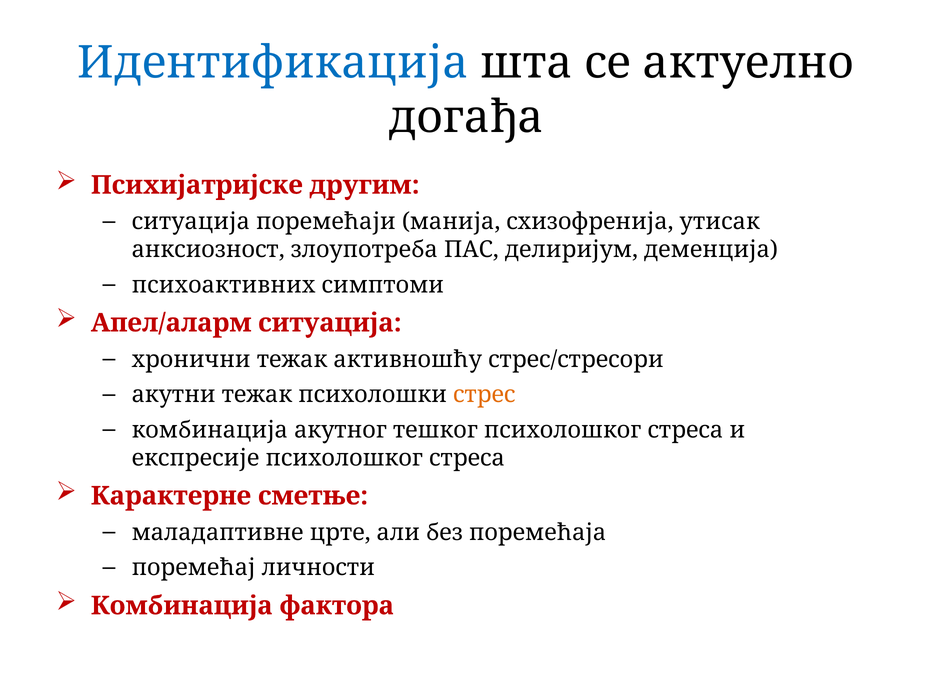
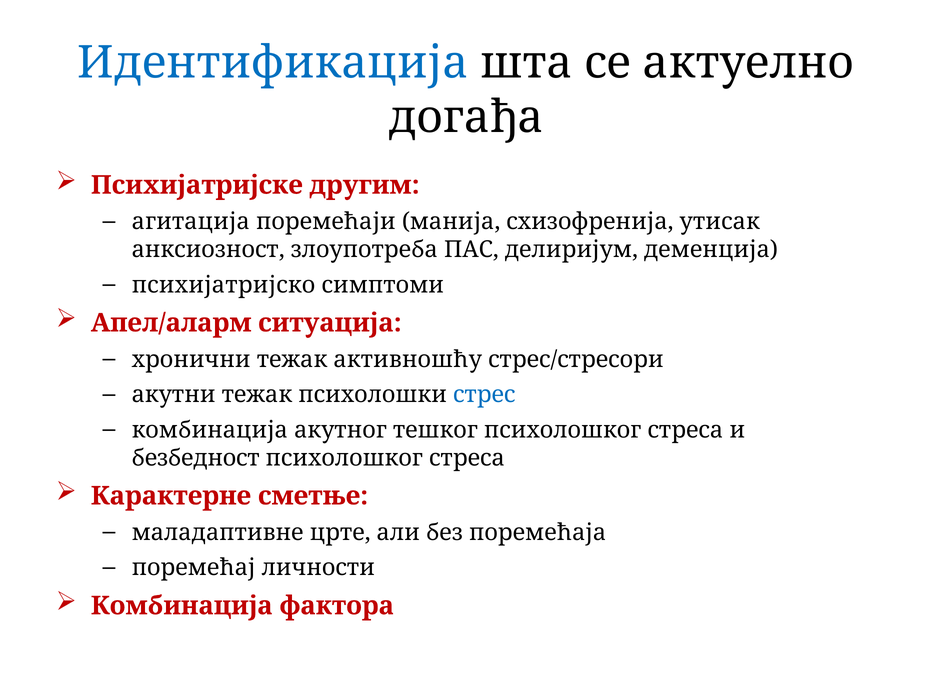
ситуација: ситуација -> агитација (191, 222)
психоактивних: психоактивних -> психијатријско (223, 285)
стрес colour: orange -> blue (484, 395)
експресије: експресије -> безбедност (196, 458)
